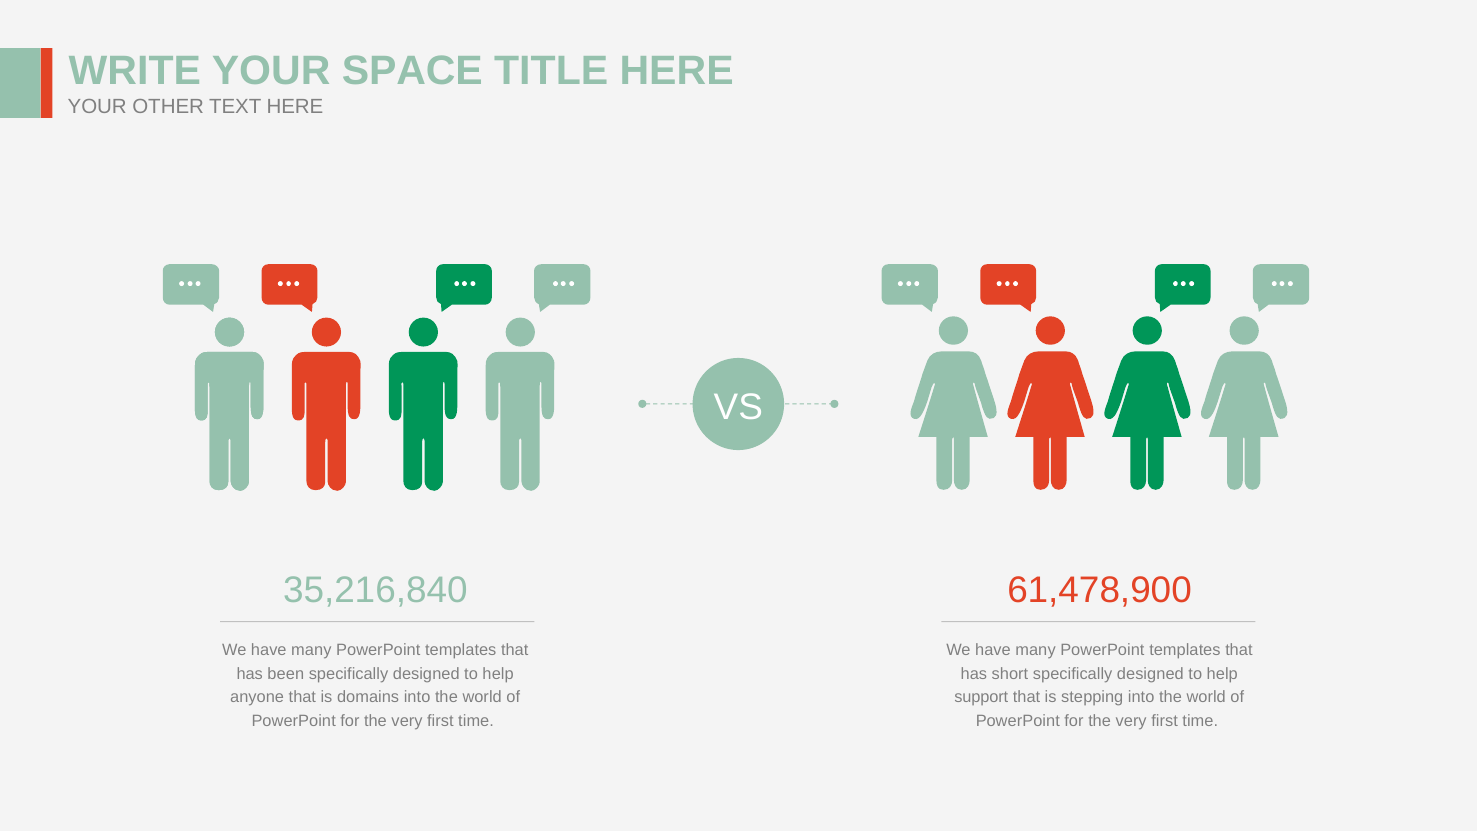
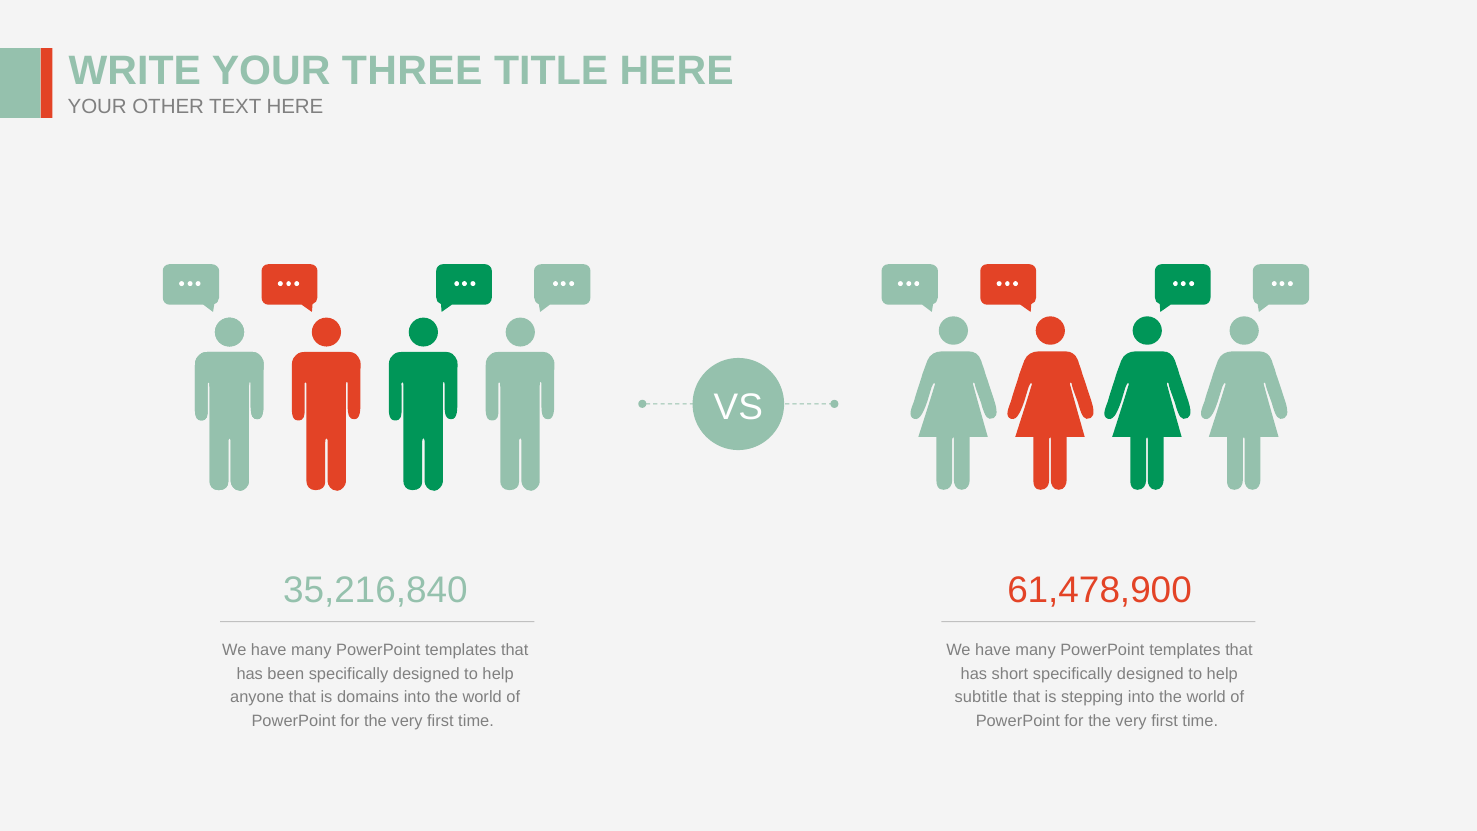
SPACE: SPACE -> THREE (412, 71)
support: support -> subtitle (981, 697)
